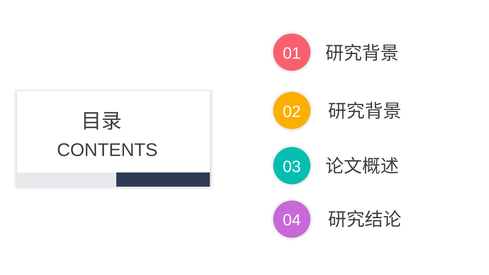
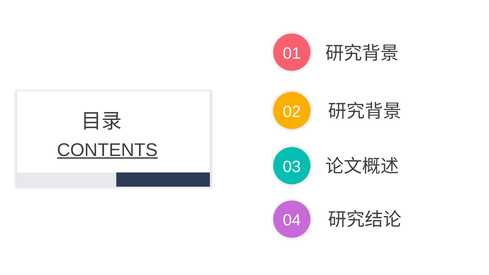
CONTENTS underline: none -> present (107, 150)
